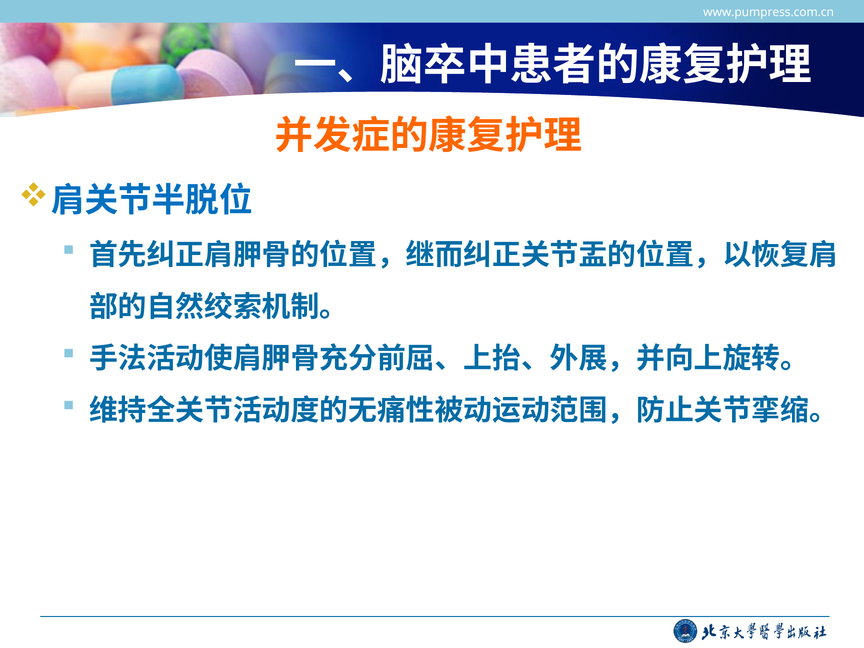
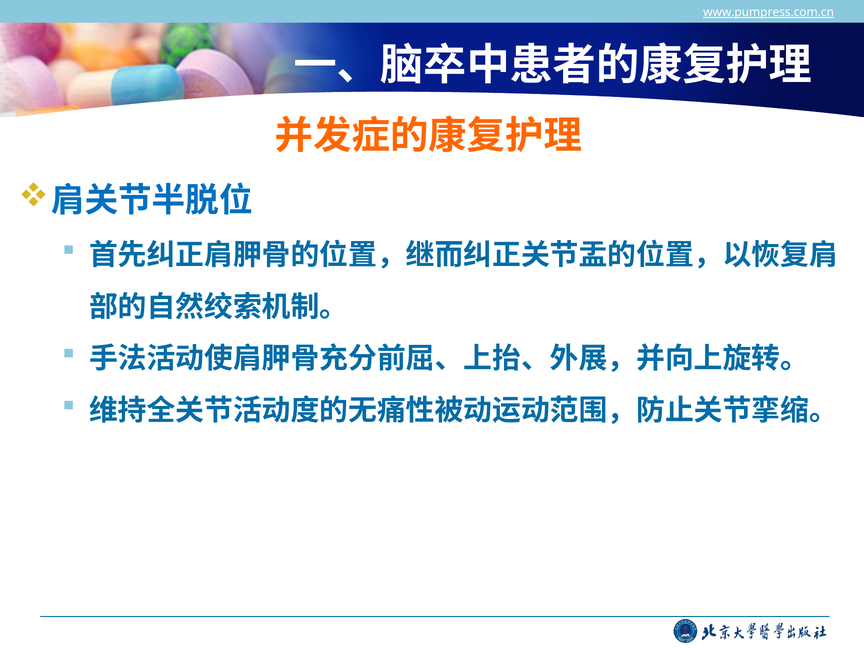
www.pumpress.com.cn underline: none -> present (769, 12)
